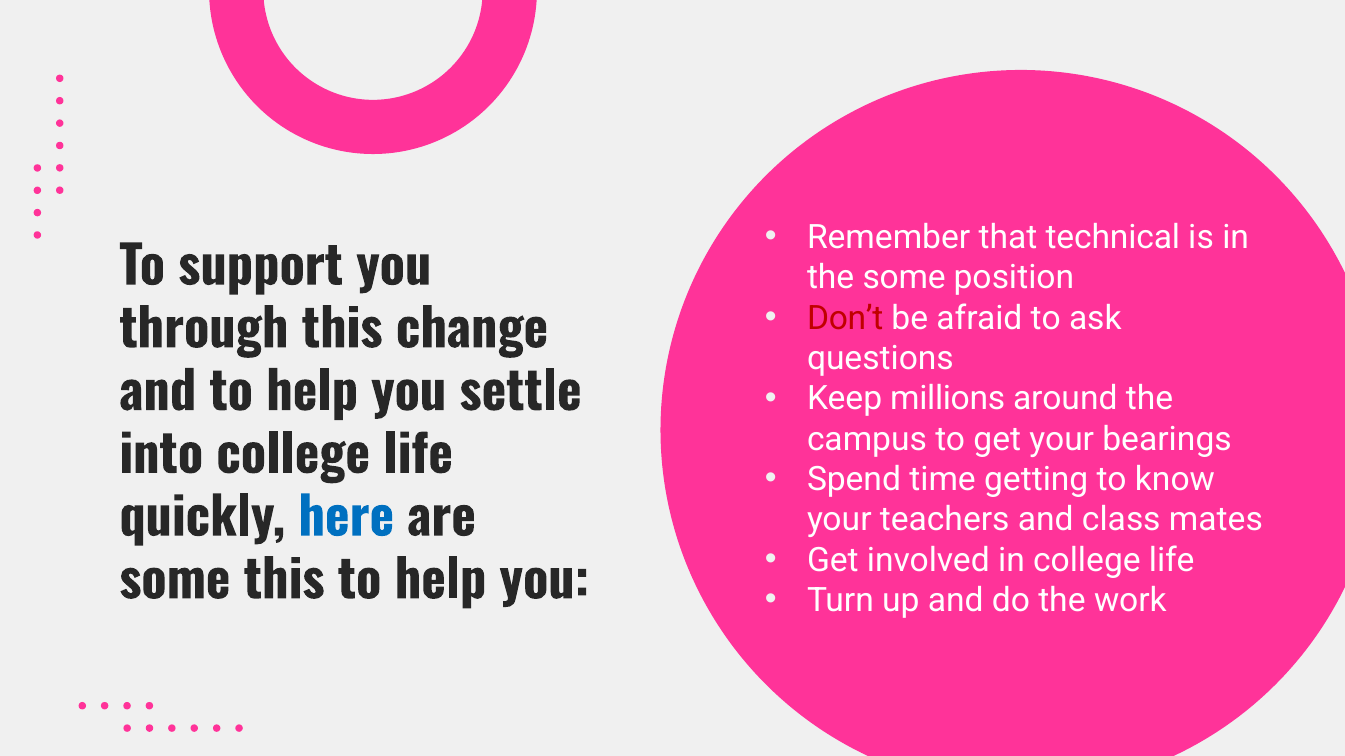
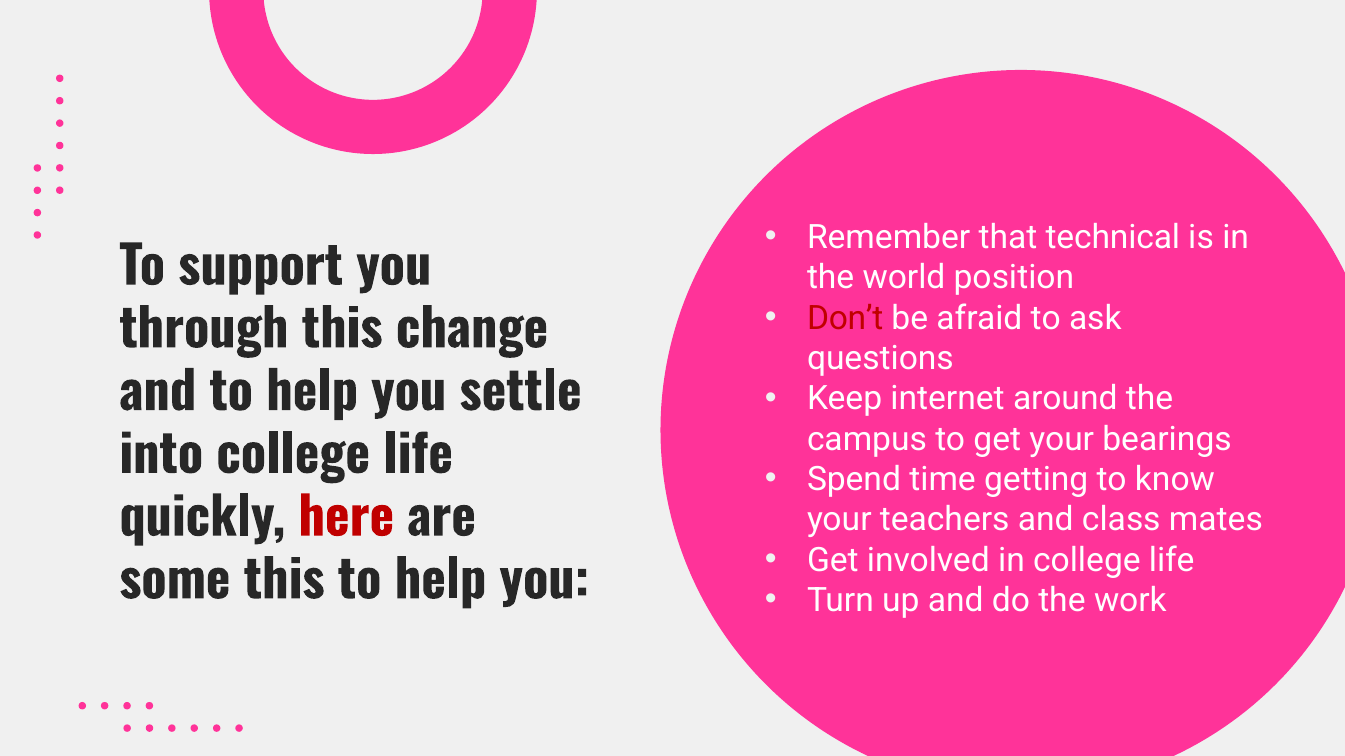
the some: some -> world (904, 278)
millions: millions -> internet (948, 399)
here colour: blue -> red (346, 519)
